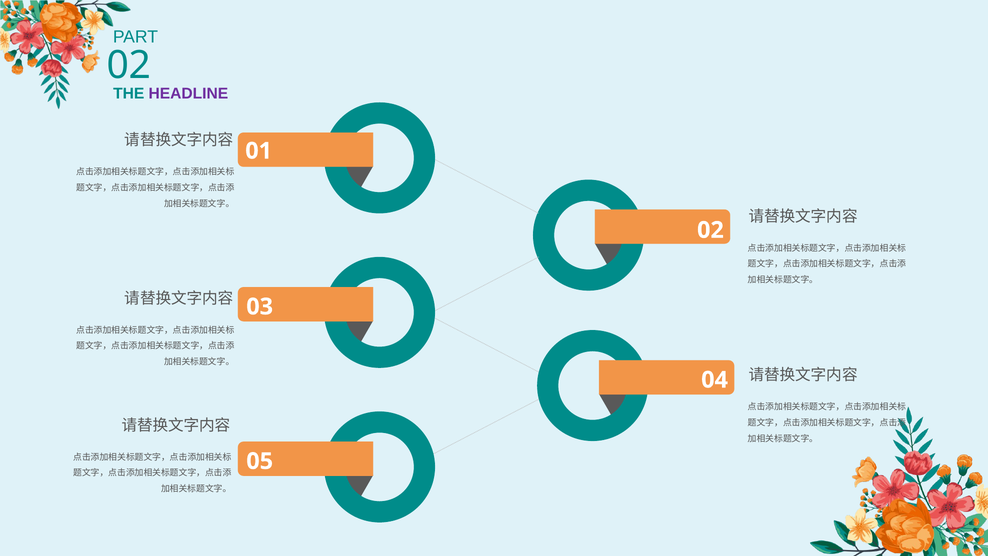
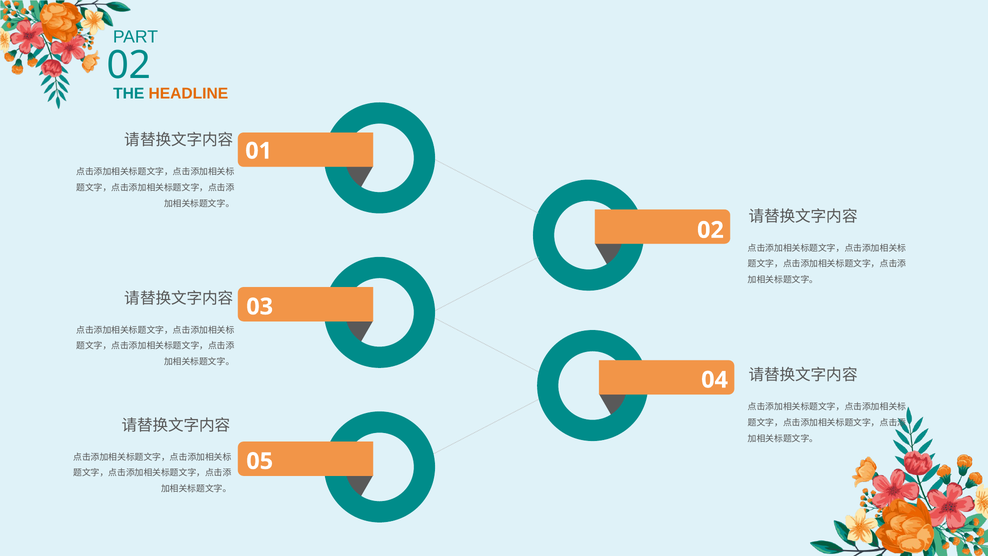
HEADLINE colour: purple -> orange (188, 94)
